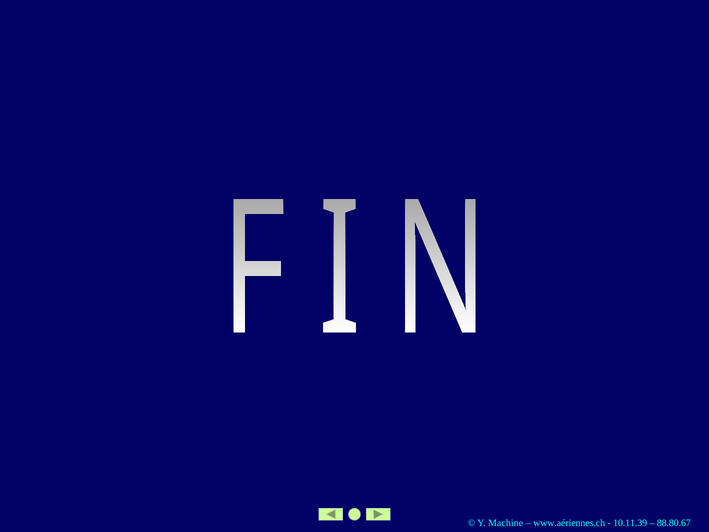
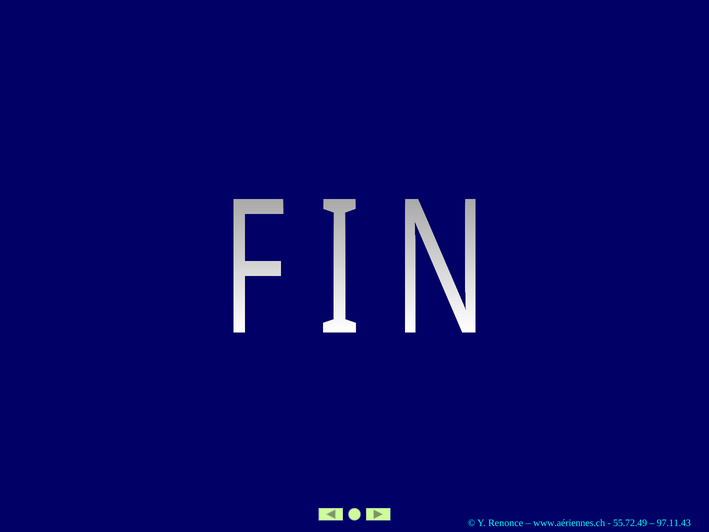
Machine: Machine -> Renonce (506, 523)
10.11.39: 10.11.39 -> 55.72.49 (630, 523)
88.80.67: 88.80.67 -> 97.11.43 (674, 523)
